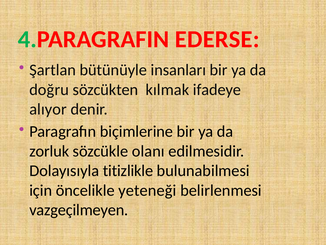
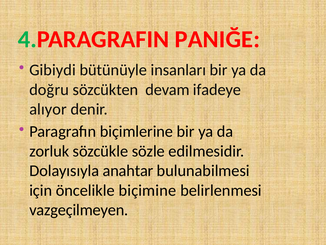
EDERSE: EDERSE -> PANIĞE (217, 39)
Şartlan: Şartlan -> Gibiydi (53, 70)
kılmak: kılmak -> devam (168, 89)
olanı: olanı -> sözle (148, 151)
titizlikle: titizlikle -> anahtar (128, 170)
yeteneği: yeteneği -> biçimine (147, 190)
